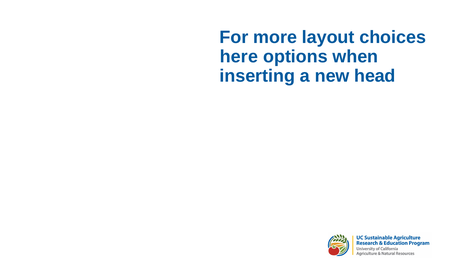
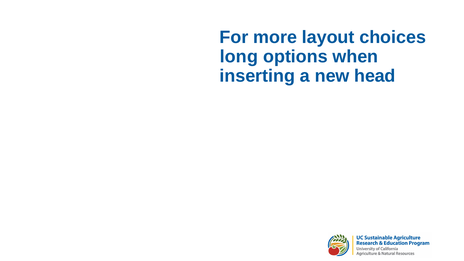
here: here -> long (239, 57)
